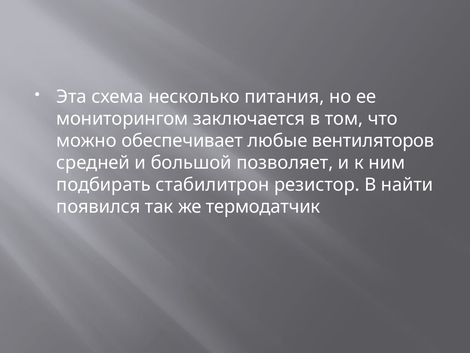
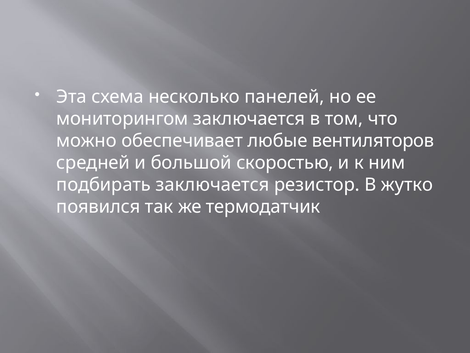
питания: питания -> панелей (284, 97)
позволяет: позволяет -> скоростью (285, 163)
подбирать стабилитрон: стабилитрон -> заключается (212, 185)
найти: найти -> жутко (407, 185)
